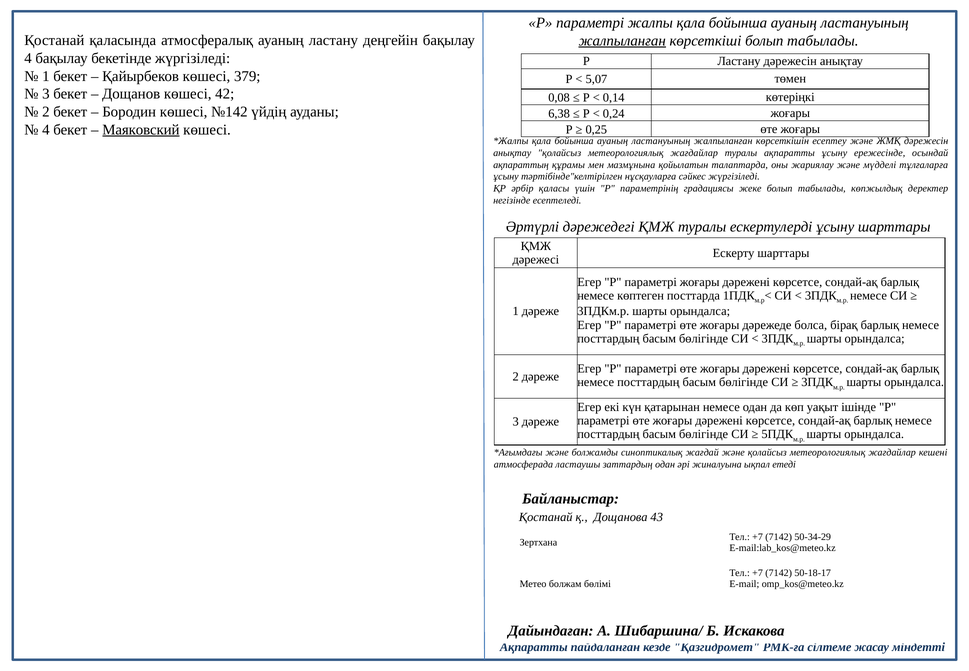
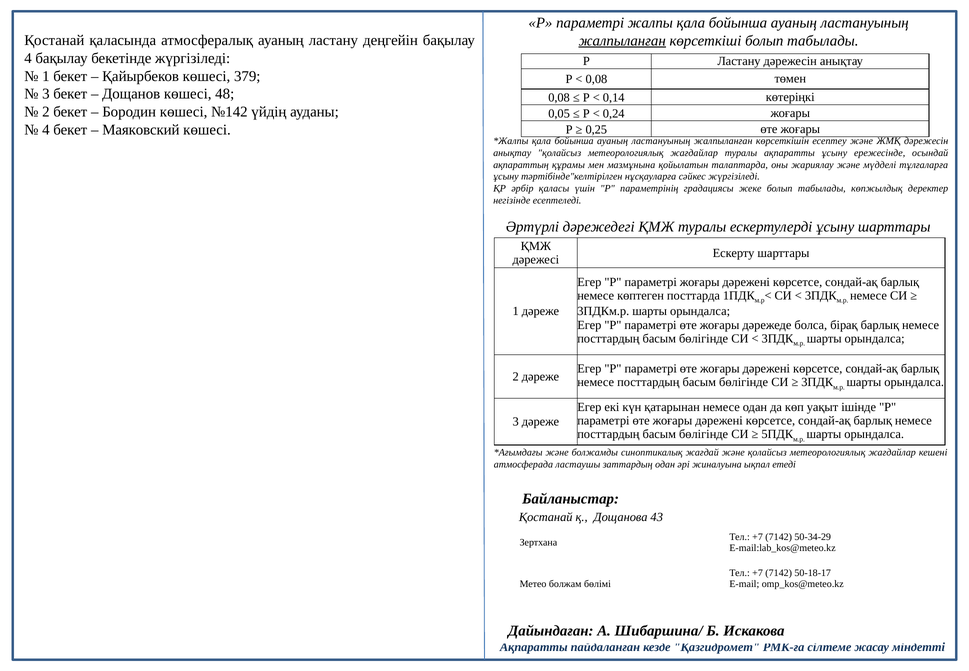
5,07: 5,07 -> 0,08 (596, 79)
42: 42 -> 48 (225, 94)
6,38: 6,38 -> 0,05 (559, 113)
Маяковский underline: present -> none (141, 130)
